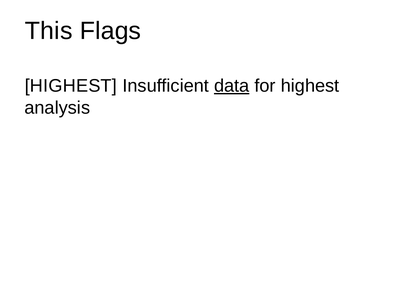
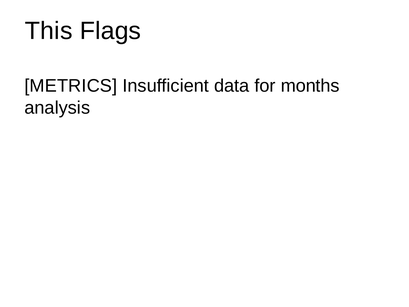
HIGHEST: HIGHEST -> METRICS (71, 86)
data underline: present -> none (232, 86)
for highest: highest -> months (310, 86)
